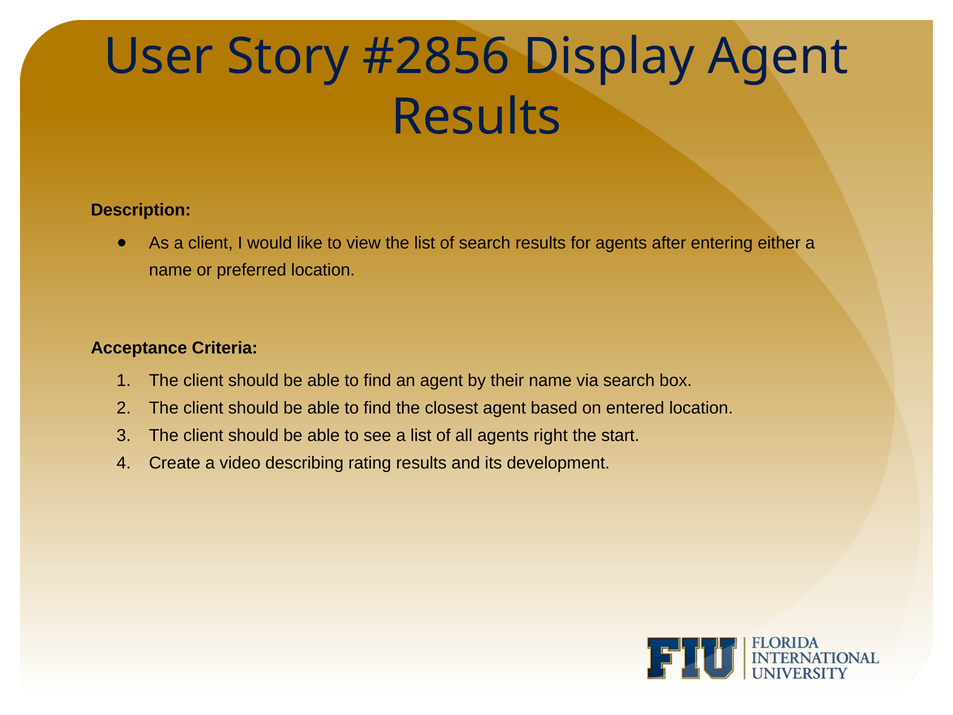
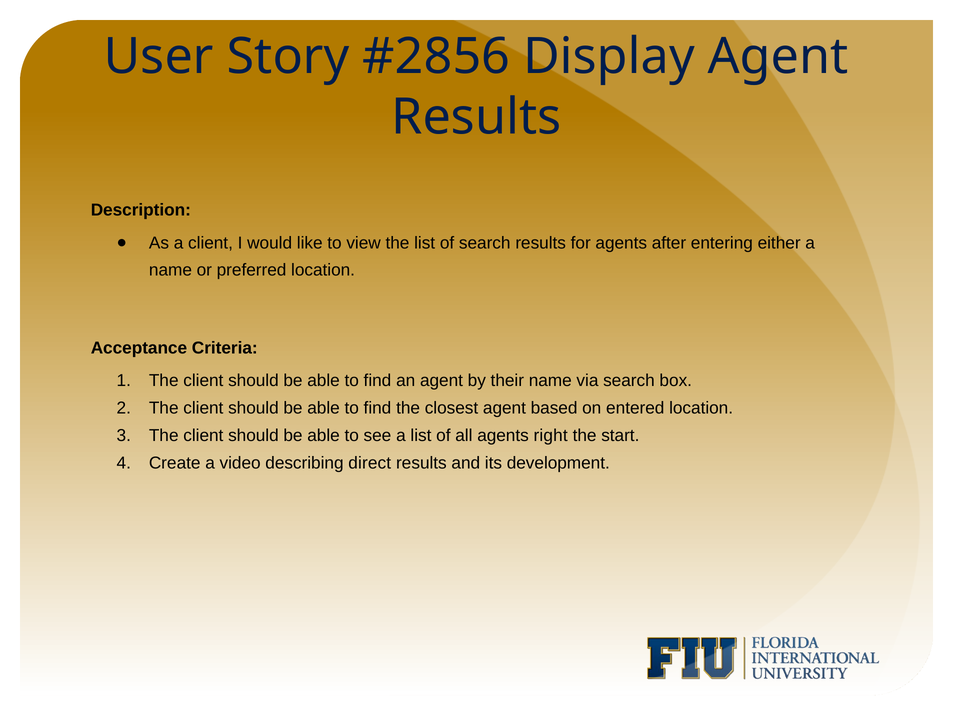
rating: rating -> direct (370, 463)
